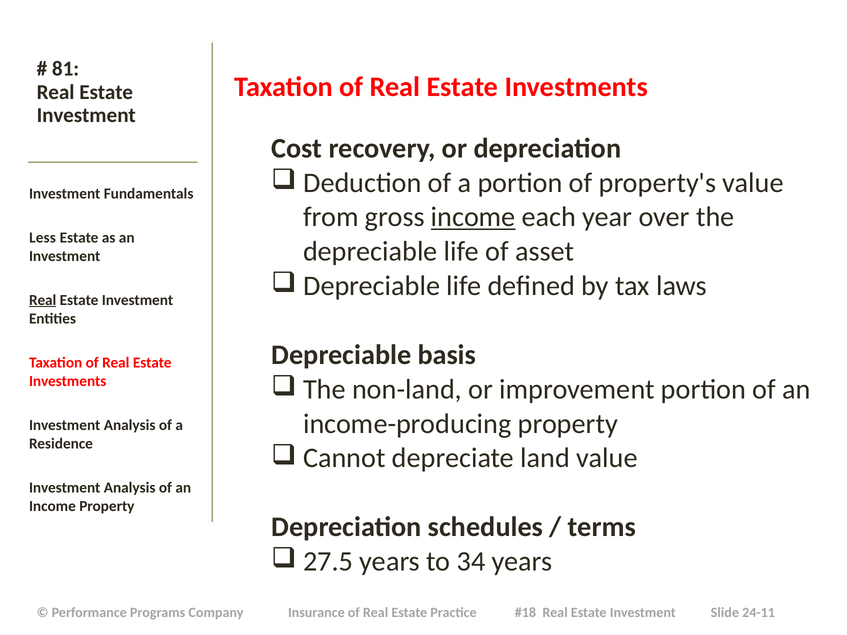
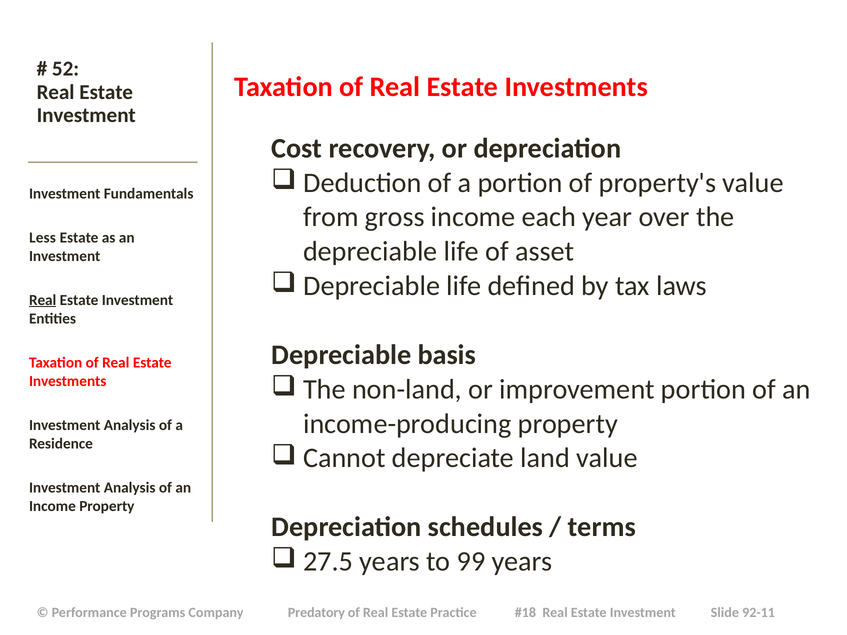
81: 81 -> 52 (66, 69)
income underline: present -> none (473, 217)
34: 34 -> 99 (471, 562)
Insurance: Insurance -> Predatory (316, 613)
24-11: 24-11 -> 92-11 (759, 613)
